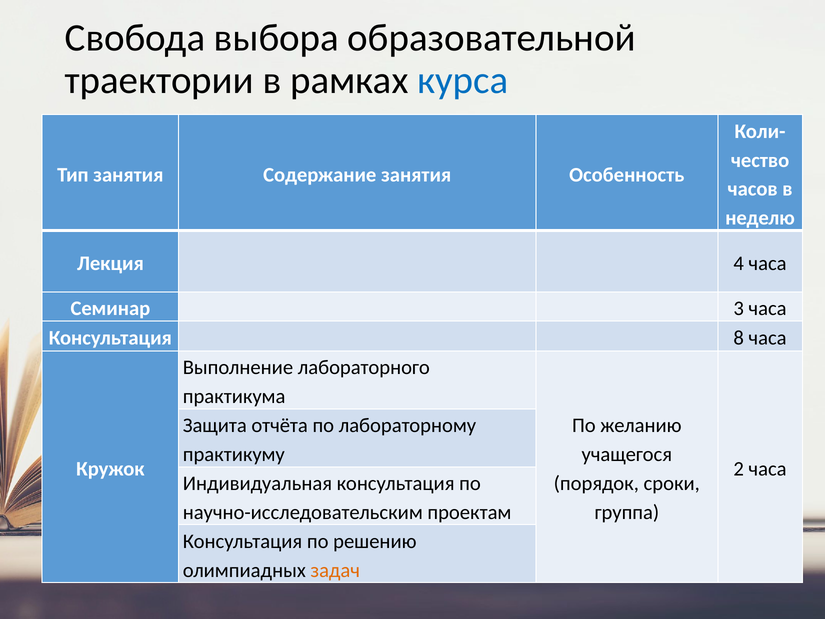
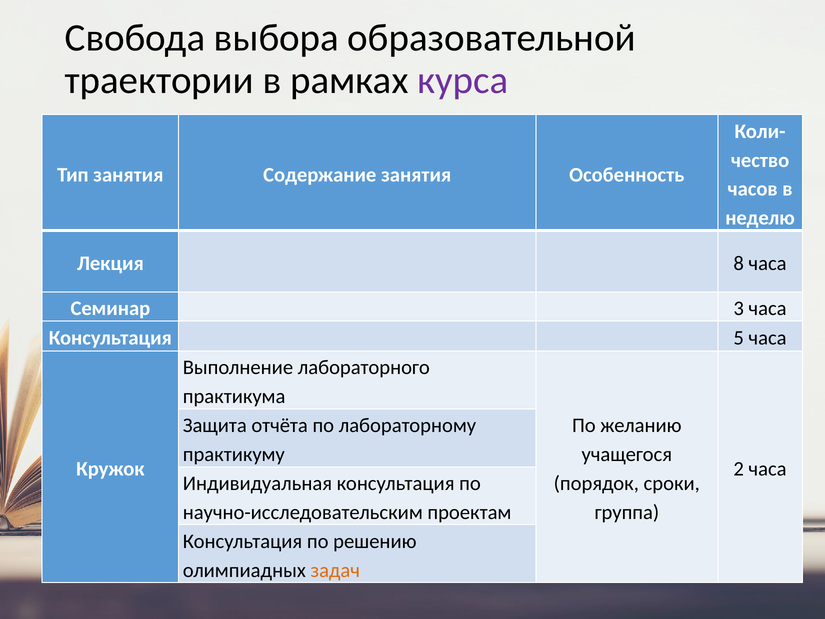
курса colour: blue -> purple (463, 81)
4: 4 -> 8 (739, 263)
8: 8 -> 5 (739, 338)
